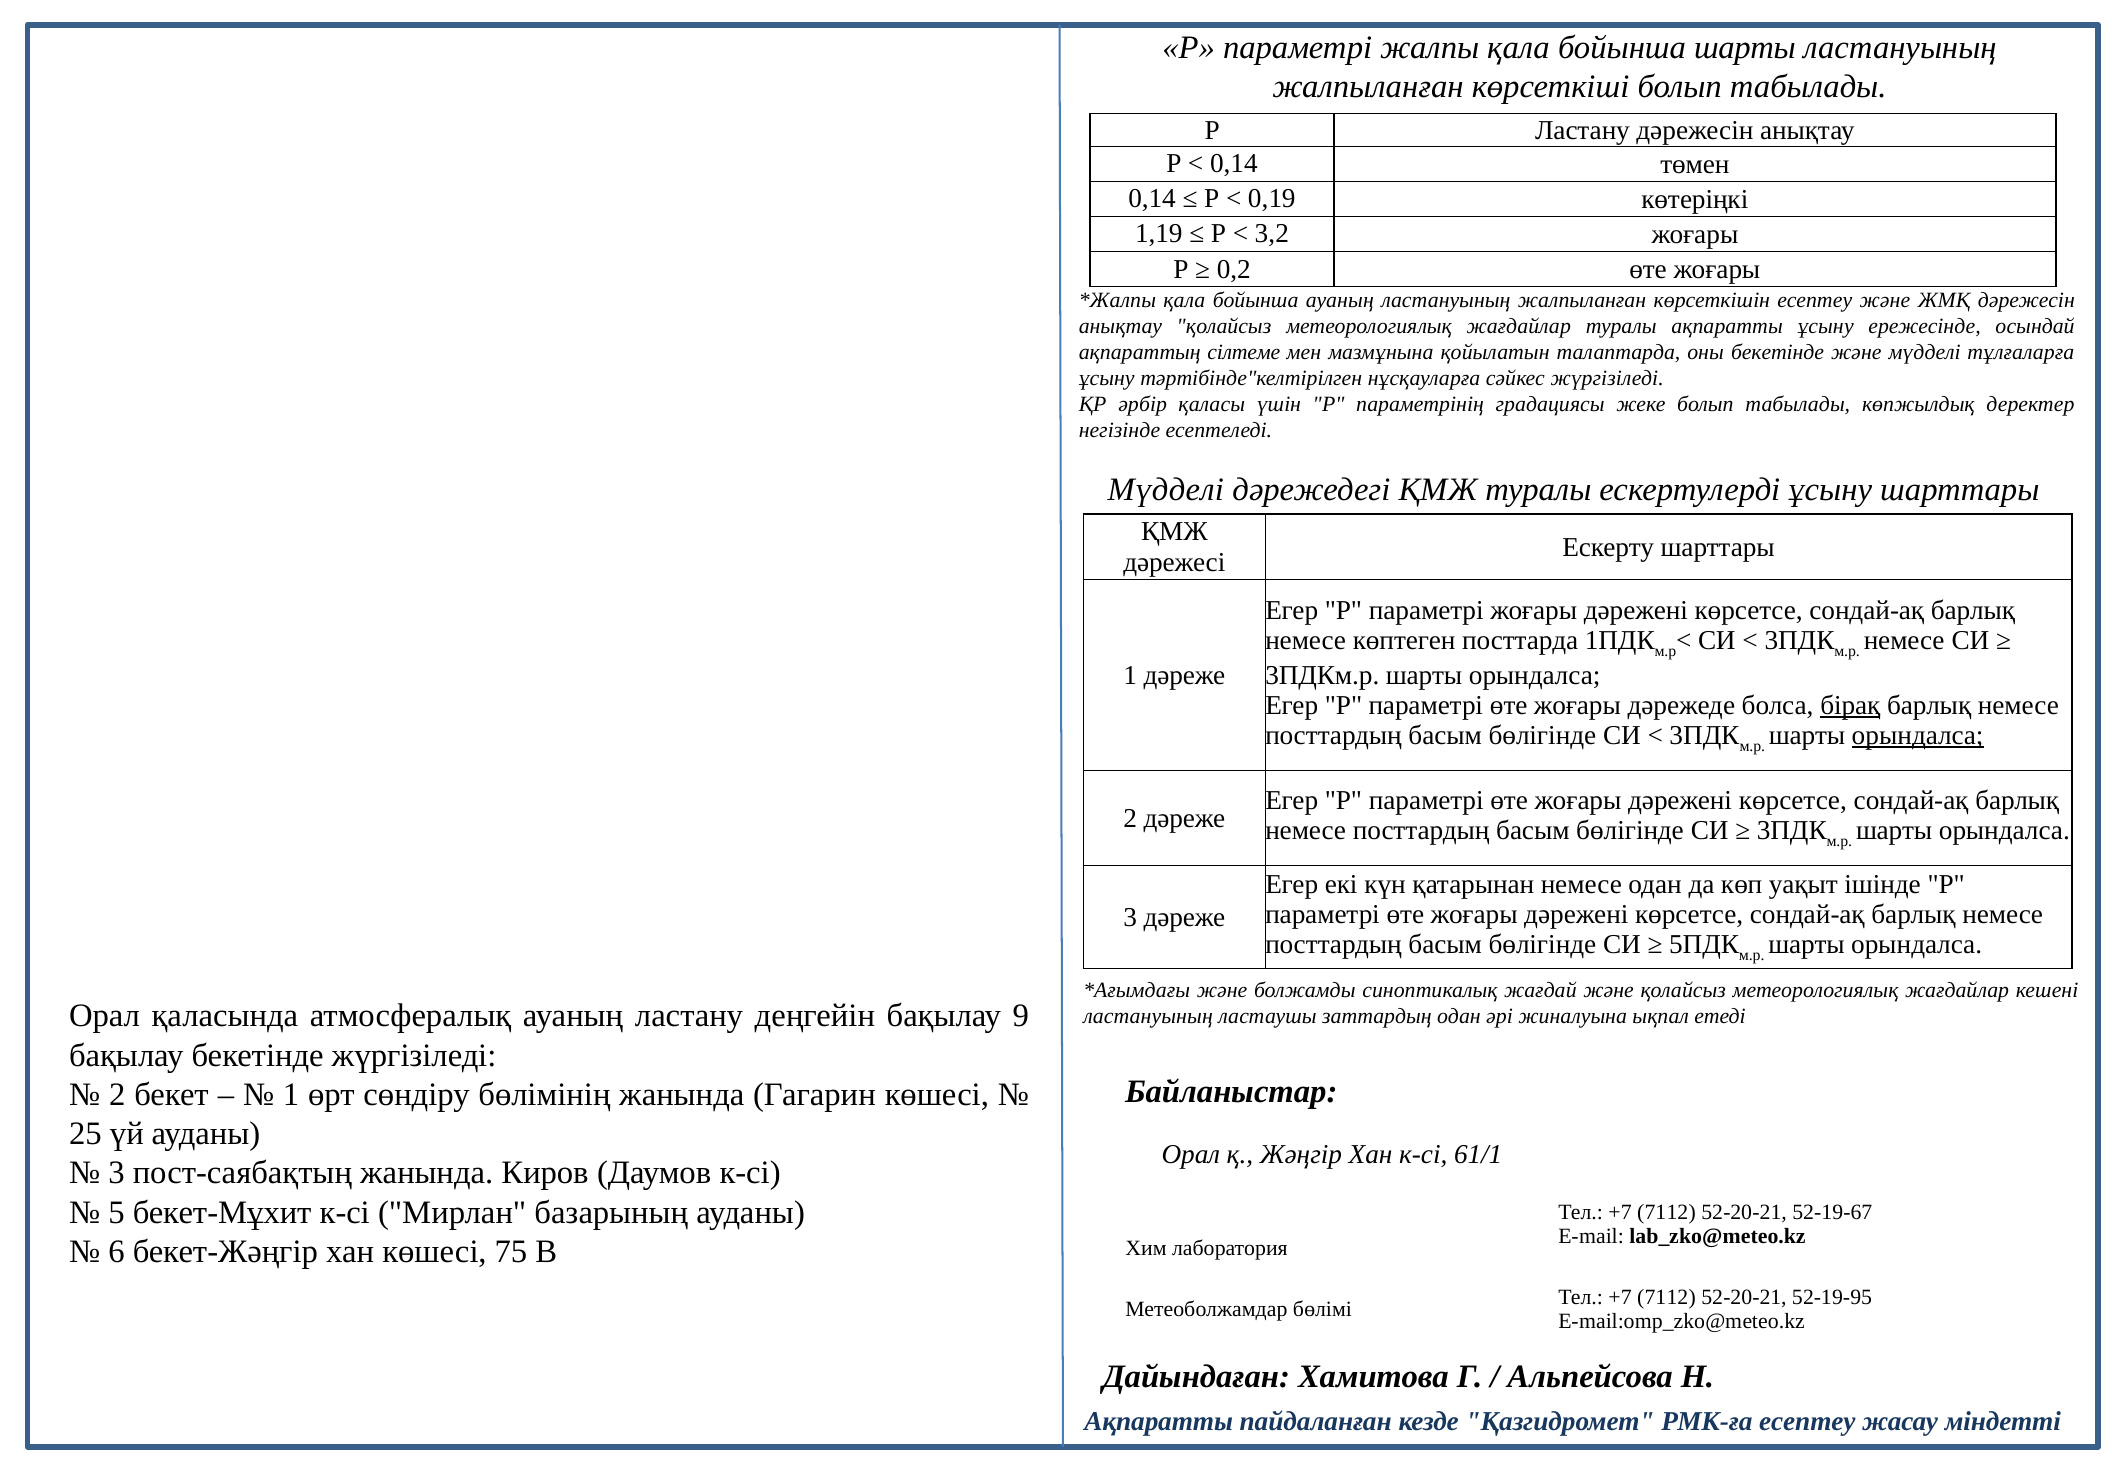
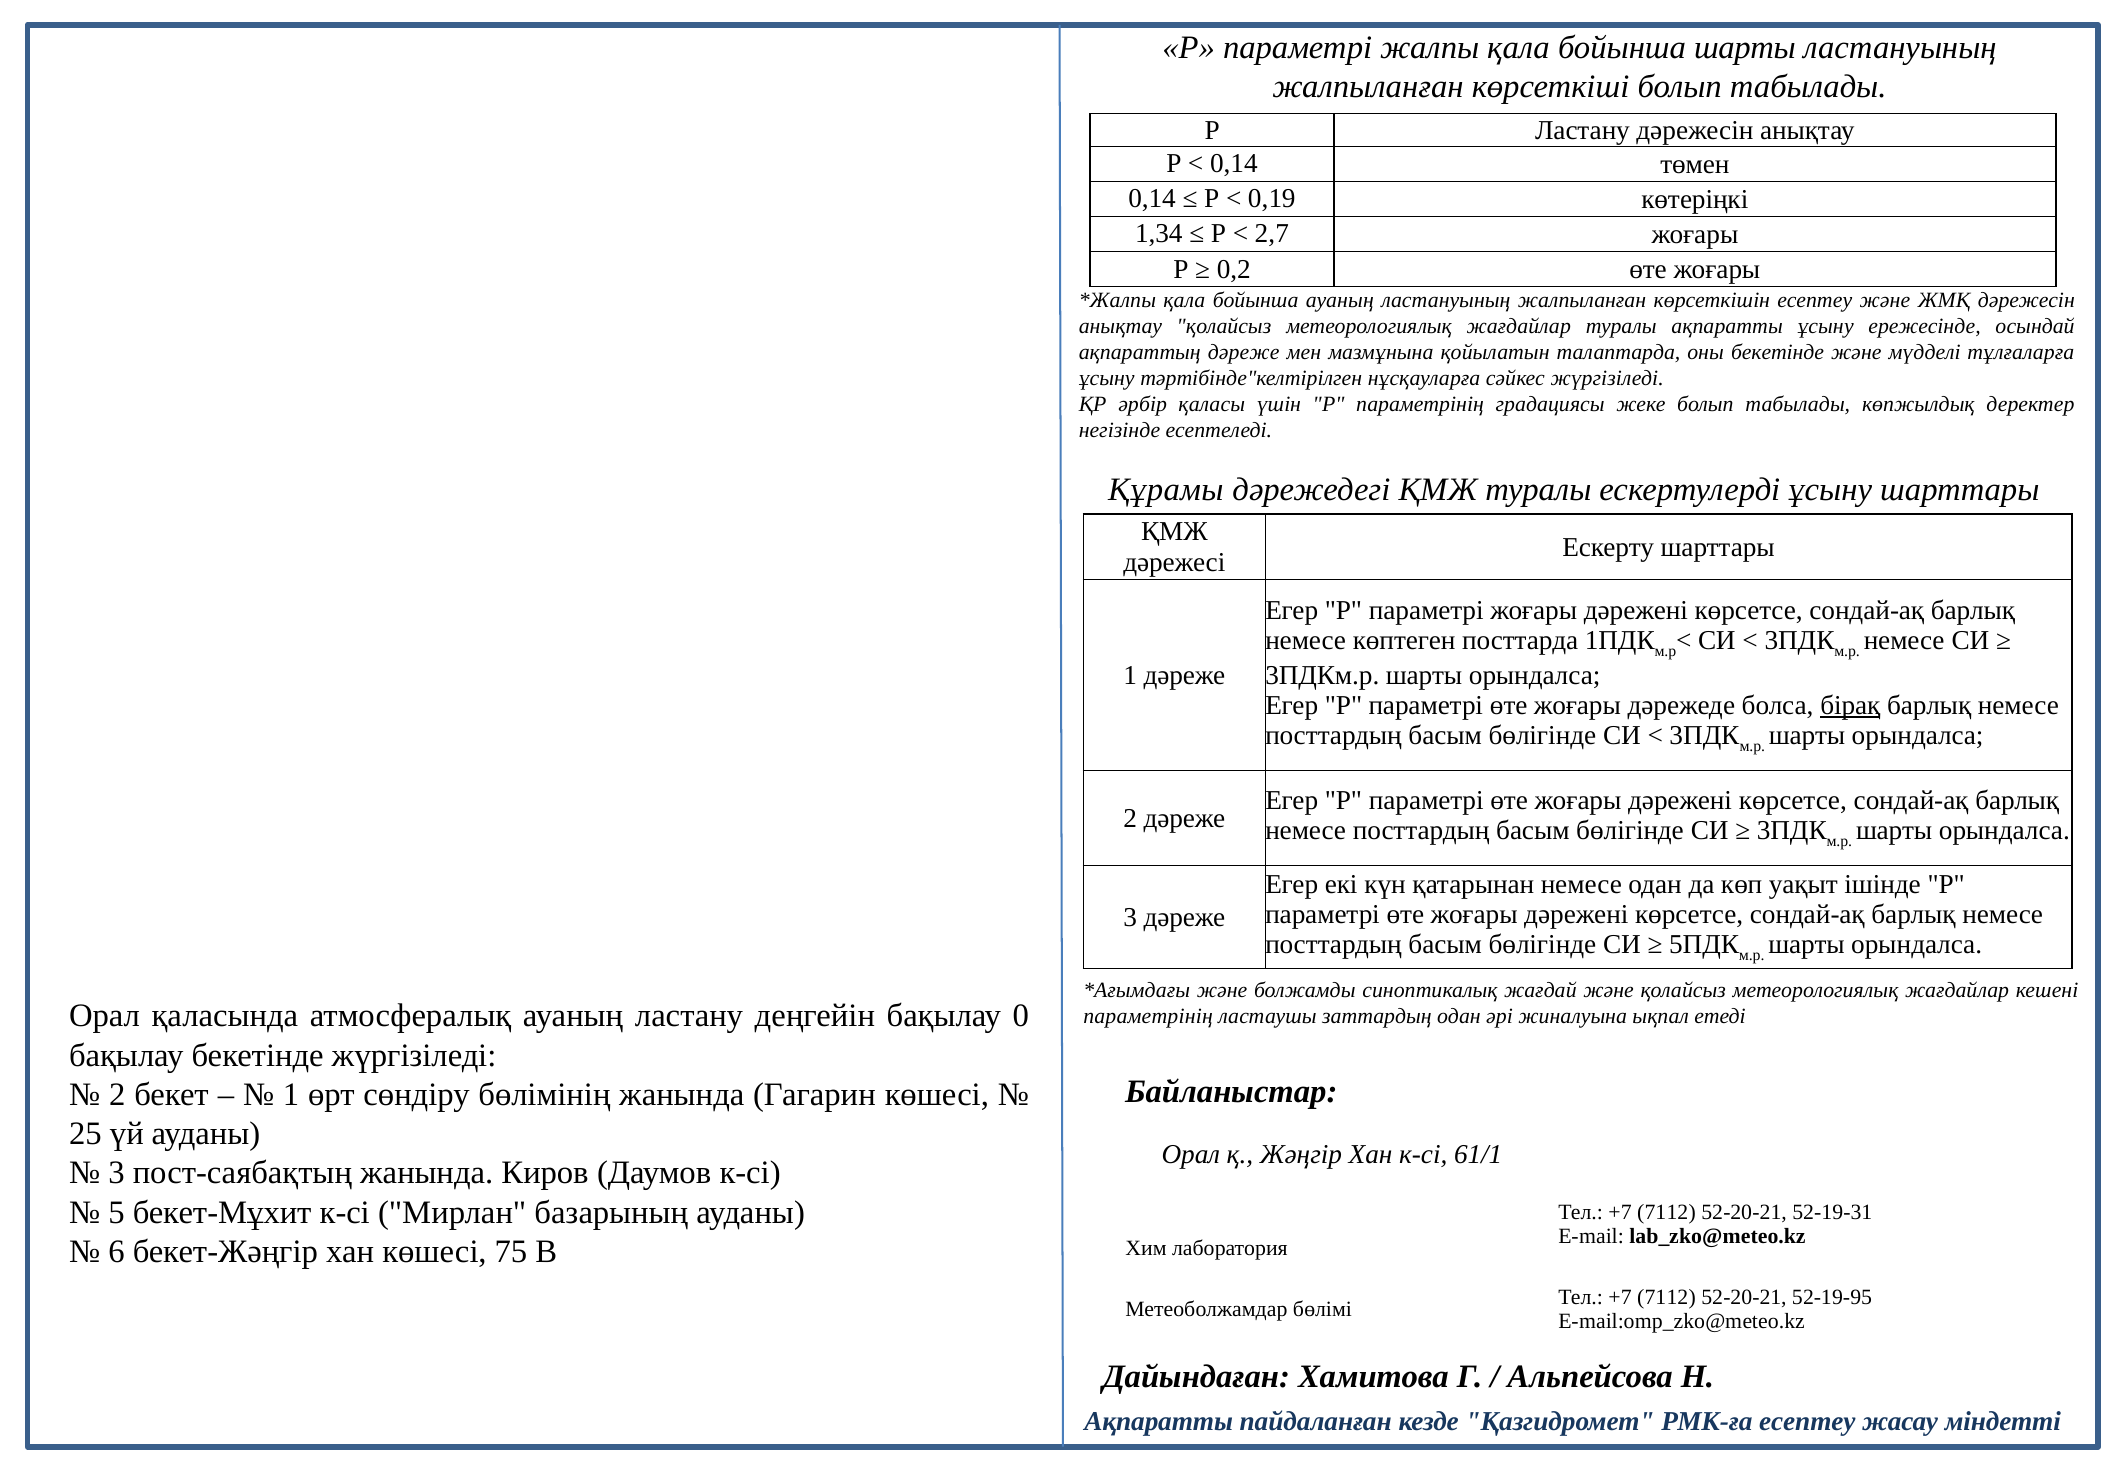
1,19: 1,19 -> 1,34 (1159, 234)
3,2: 3,2 -> 2,7 (1272, 234)
ақпараттың сілтеме: сілтеме -> дәреже (1244, 352)
Мүдделі: Мүдделі -> Құрамы (1166, 489)
орындалса underline: present -> none (1918, 735)
9: 9 -> 0 (1021, 1016)
ластануының: ластануының -> параметрінің (1148, 1016)
52-19-67: 52-19-67 -> 52-19-31 (1832, 1212)
